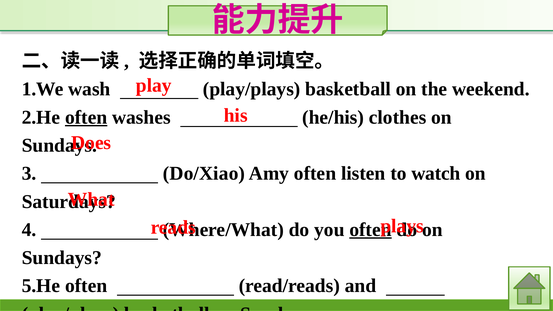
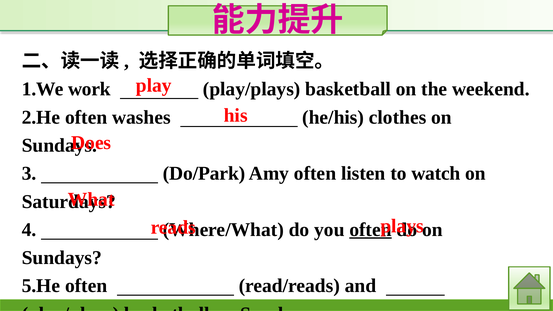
wash: wash -> work (89, 89)
often underline: present -> none (86, 117)
Do/Xiao: Do/Xiao -> Do/Park (204, 173)
